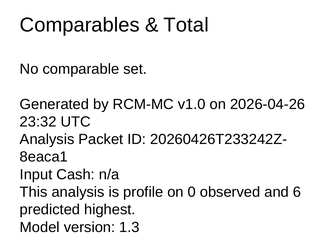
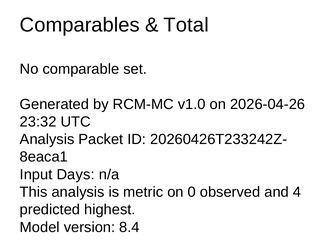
Cash: Cash -> Days (76, 175)
profile: profile -> metric (143, 192)
6: 6 -> 4 (297, 192)
1.3: 1.3 -> 8.4 (129, 228)
